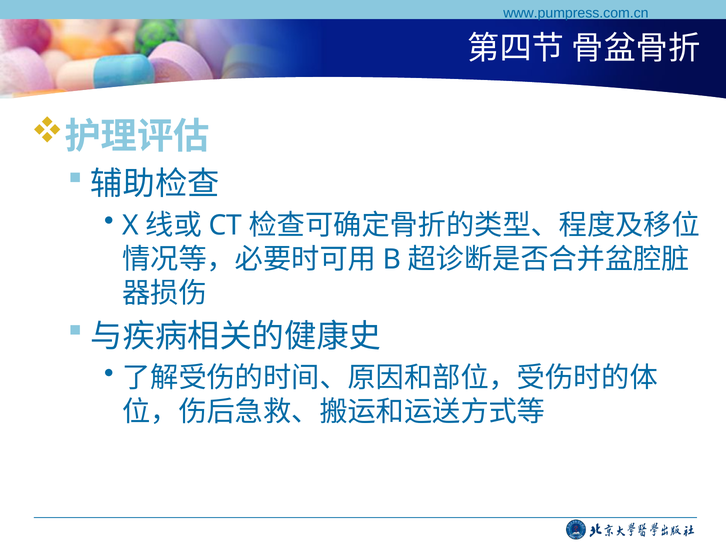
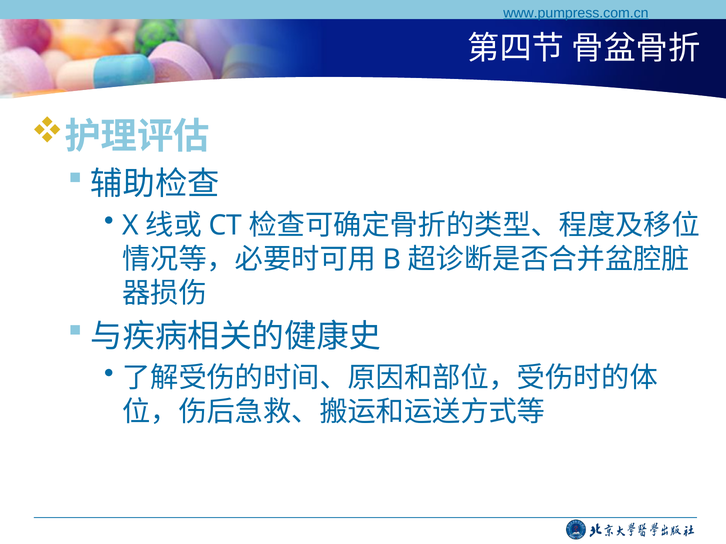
www.pumpress.com.cn underline: none -> present (576, 13)
